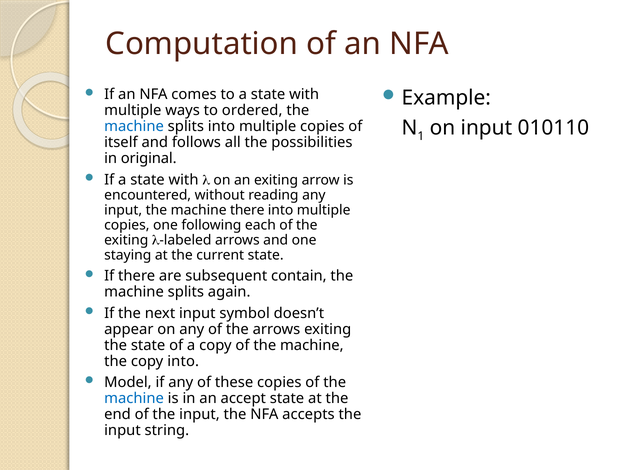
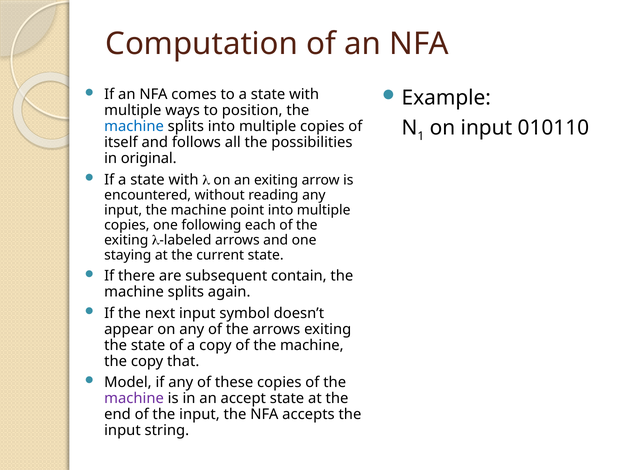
ordered: ordered -> position (252, 110)
machine there: there -> point (247, 210)
copy into: into -> that (183, 361)
machine colour: blue -> purple (134, 398)
